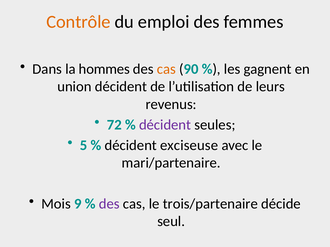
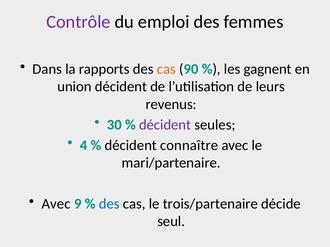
Contrôle colour: orange -> purple (78, 22)
hommes: hommes -> rapports (104, 69)
72: 72 -> 30 (114, 125)
5: 5 -> 4 (84, 146)
exciseuse: exciseuse -> connaître (189, 146)
Mois: Mois -> Avec (56, 204)
des colour: purple -> blue (109, 204)
